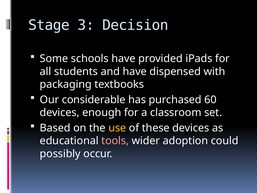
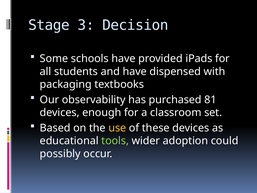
considerable: considerable -> observability (94, 100)
60: 60 -> 81 (210, 100)
tools colour: pink -> light green (115, 141)
